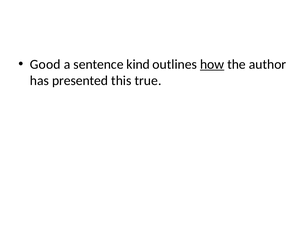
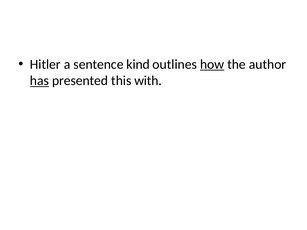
Good: Good -> Hitler (45, 64)
has underline: none -> present (39, 81)
true: true -> with (148, 81)
